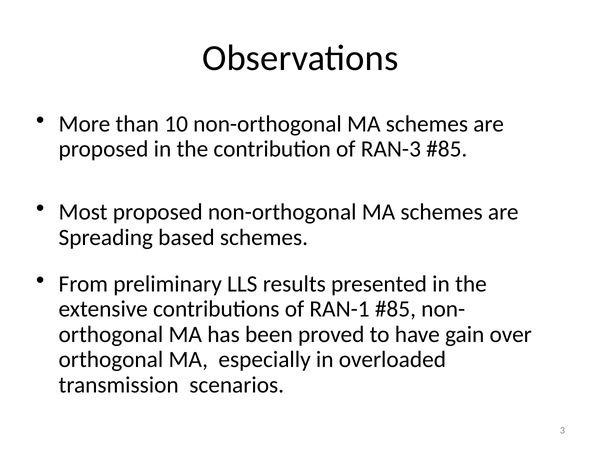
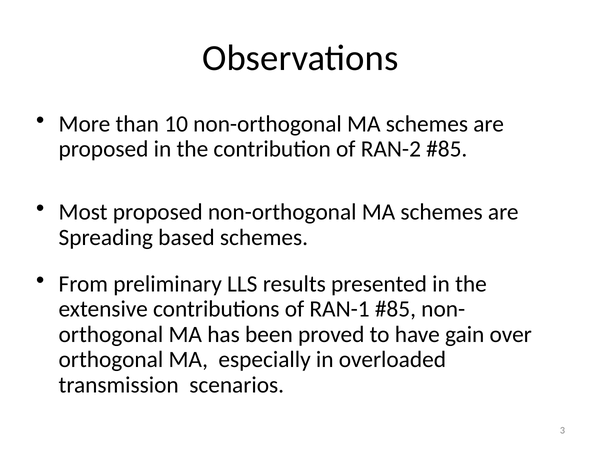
RAN-3: RAN-3 -> RAN-2 (391, 149)
